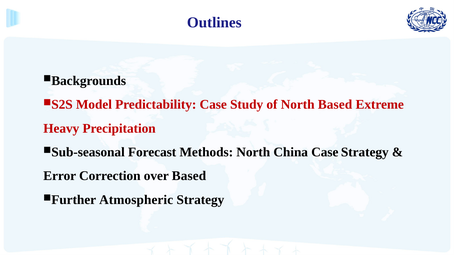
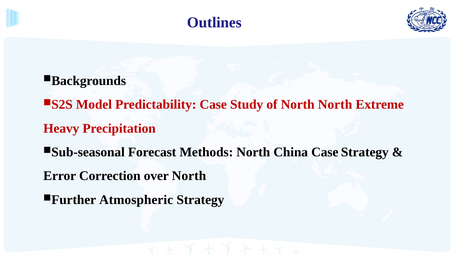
North Based: Based -> North (335, 105)
over Based: Based -> North (189, 176)
